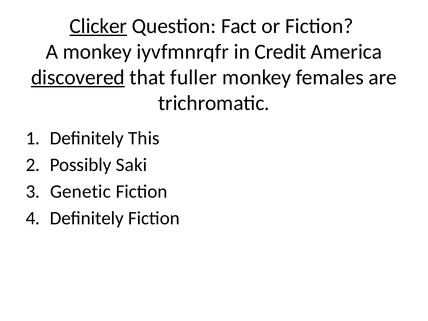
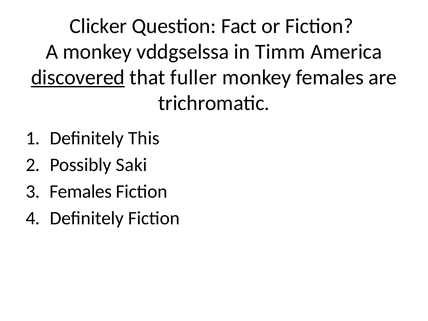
Clicker underline: present -> none (98, 26)
iyvfmnrqfr: iyvfmnrqfr -> vddgselssa (183, 52)
Credit: Credit -> Timm (280, 52)
Genetic: Genetic -> Females (81, 192)
